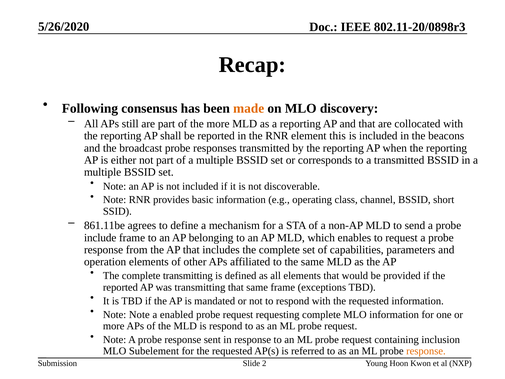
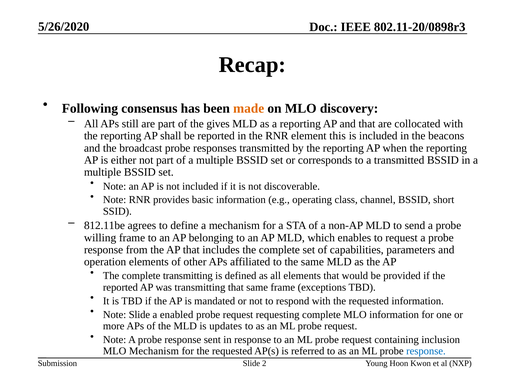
the more: more -> gives (218, 124)
861.11be: 861.11be -> 812.11be (104, 225)
include: include -> willing (100, 238)
Note Note: Note -> Slide (139, 314)
is respond: respond -> updates (226, 326)
MLO Subelement: Subelement -> Mechanism (154, 351)
response colour: orange -> blue (426, 351)
